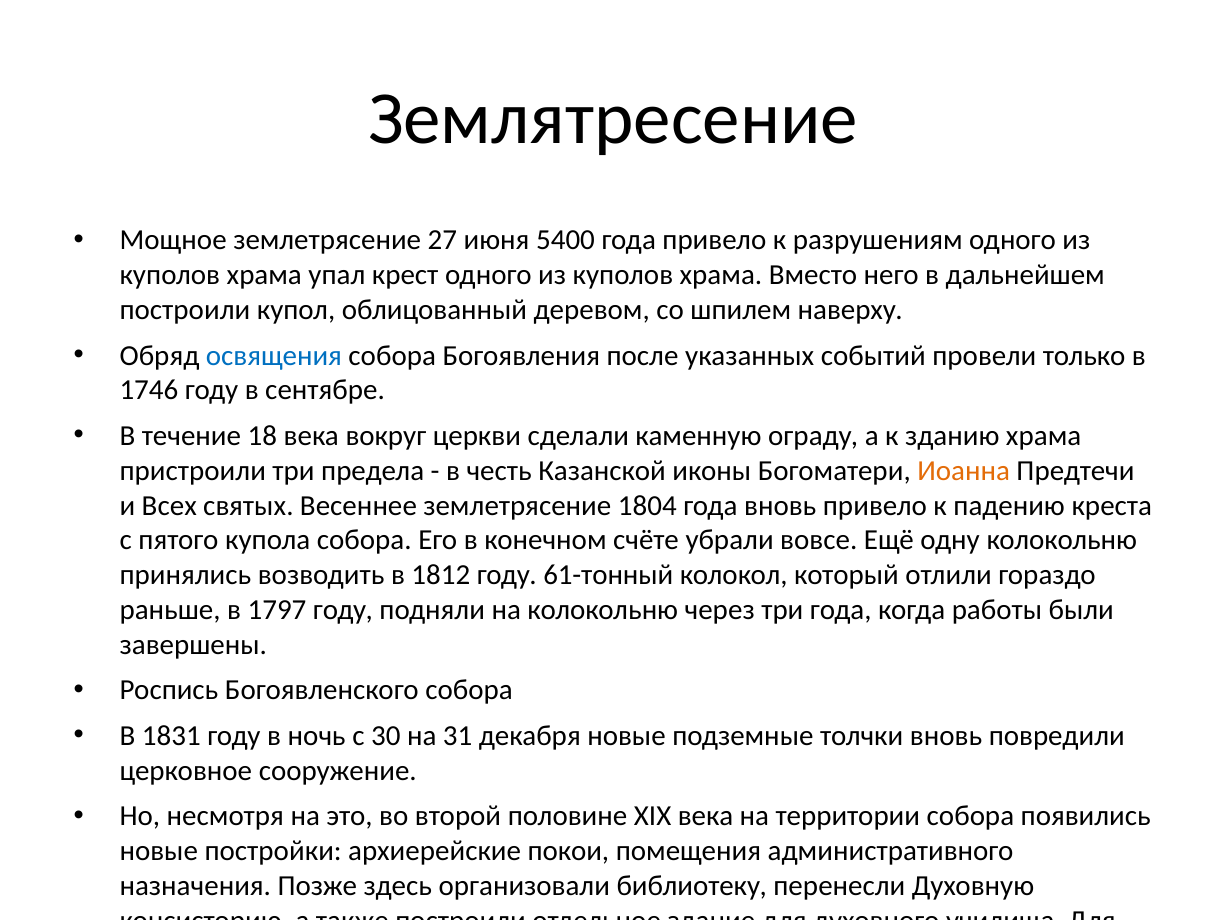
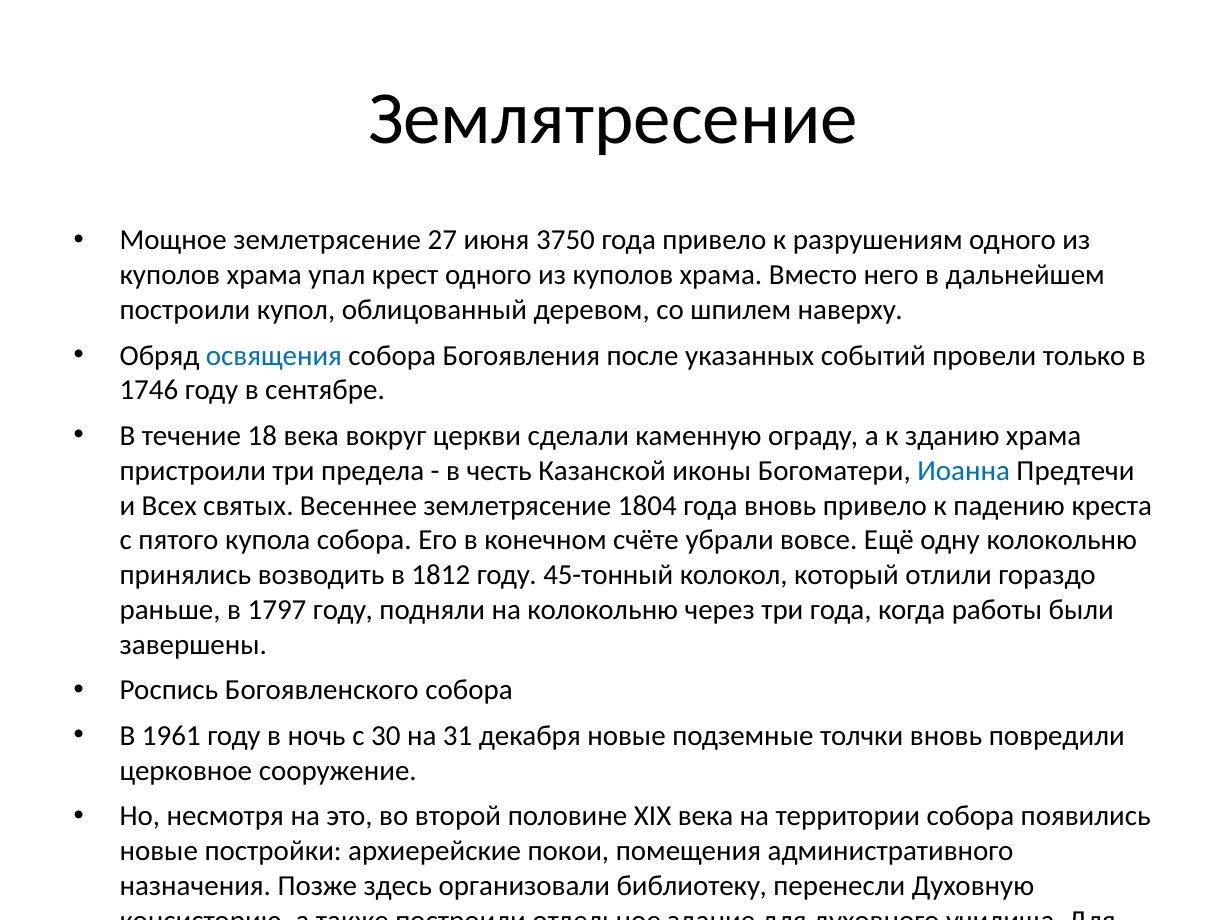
5400: 5400 -> 3750 (566, 240)
Иоанна colour: orange -> blue (964, 471)
61-тонный: 61-тонный -> 45-тонный (608, 575)
1831: 1831 -> 1961 (171, 736)
